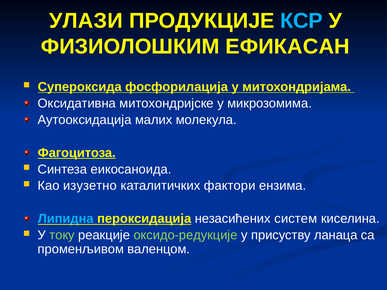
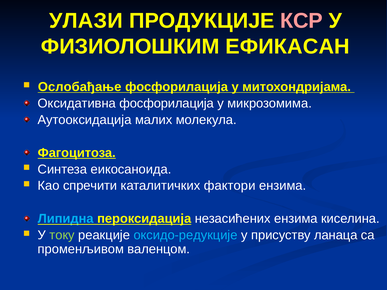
КСР colour: light blue -> pink (301, 21)
Супероксида: Супероксида -> Ослобађање (80, 87)
Оксидативна митохондријске: митохондријске -> фосфорилација (167, 103)
изузетно: изузетно -> спречити (90, 186)
незасићених систем: систем -> ензима (296, 219)
оксидо-редукције colour: light green -> light blue (186, 235)
